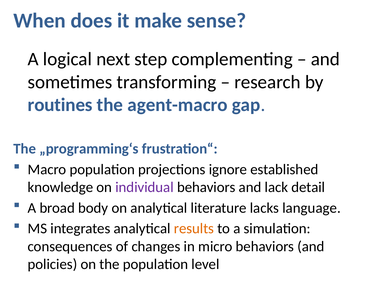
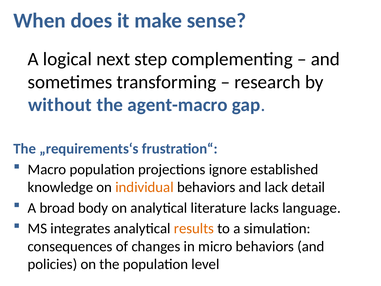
routines: routines -> without (60, 105)
„programming‘s: „programming‘s -> „requirements‘s (89, 149)
individual colour: purple -> orange (145, 187)
